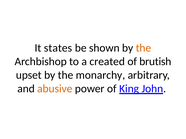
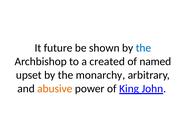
states: states -> future (58, 48)
the colour: orange -> blue (143, 48)
brutish: brutish -> named (155, 62)
